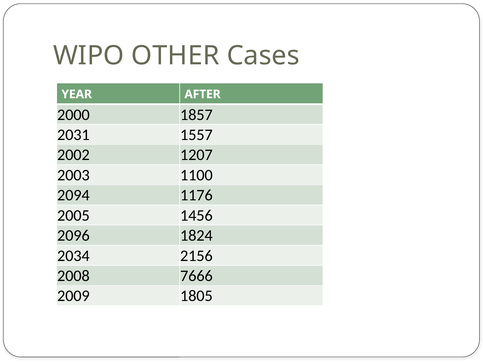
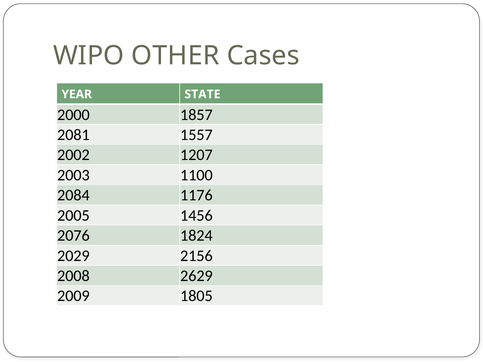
AFTER: AFTER -> STATE (202, 94)
2031: 2031 -> 2081 (73, 135)
2094: 2094 -> 2084 (73, 195)
2096: 2096 -> 2076 (73, 236)
2034: 2034 -> 2029 (73, 256)
7666: 7666 -> 2629 (196, 276)
